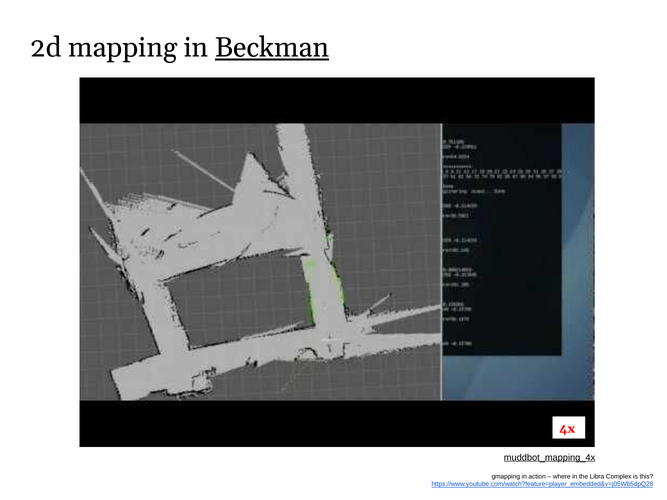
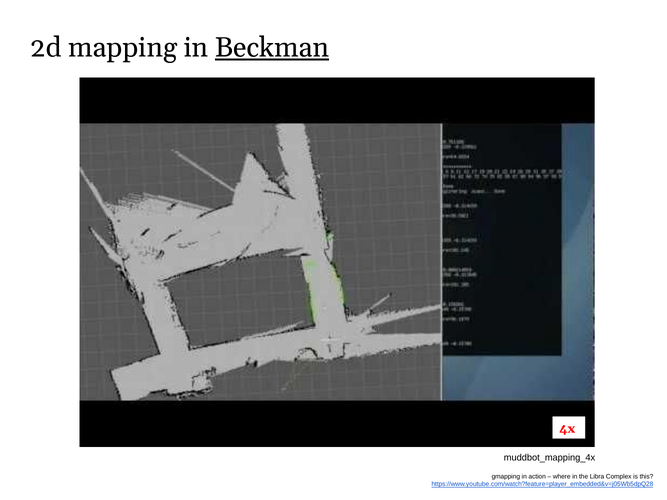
muddbot_mapping_4x underline: present -> none (550, 458)
